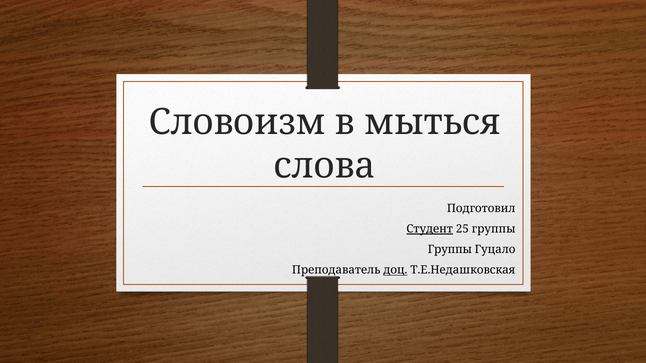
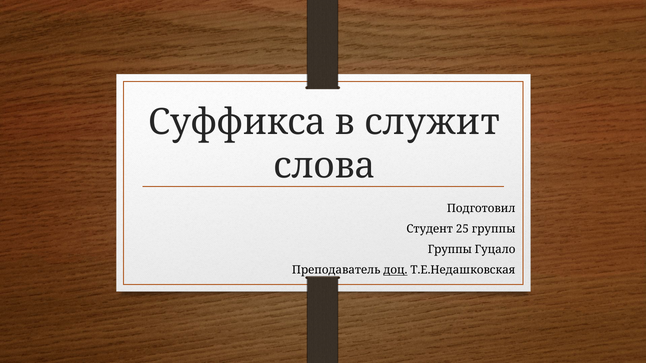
Словоизм: Словоизм -> Суффикса (237, 122)
мыться: мыться -> служит (432, 122)
Студент underline: present -> none (430, 229)
